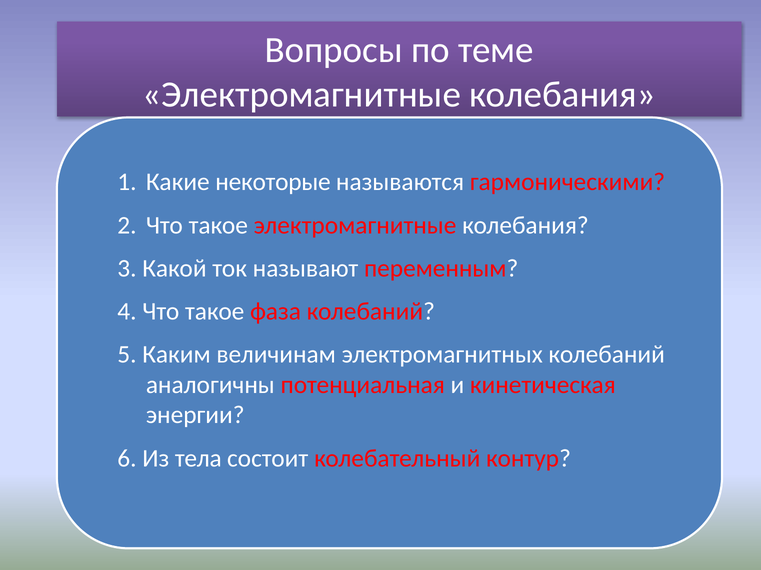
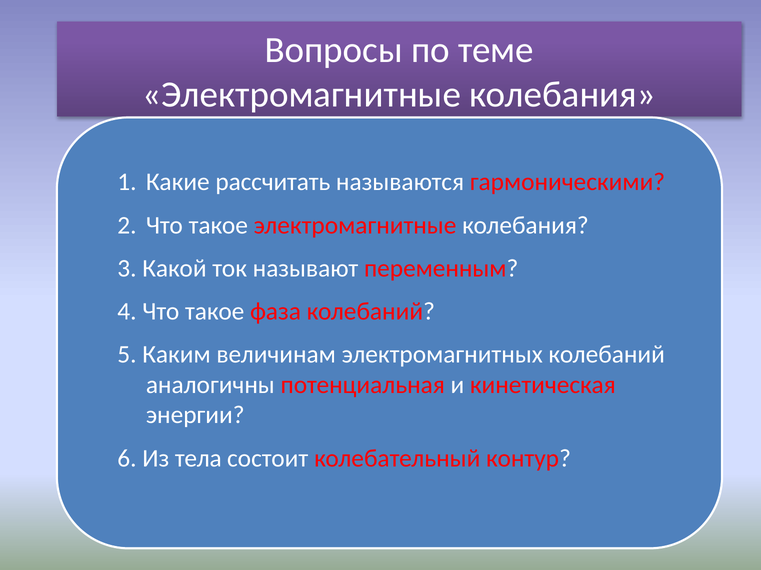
некоторые: некоторые -> рассчитать (273, 182)
